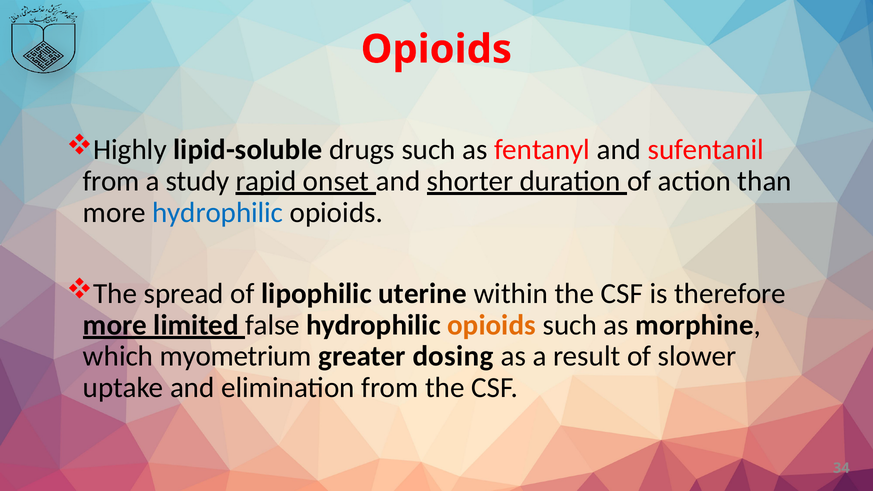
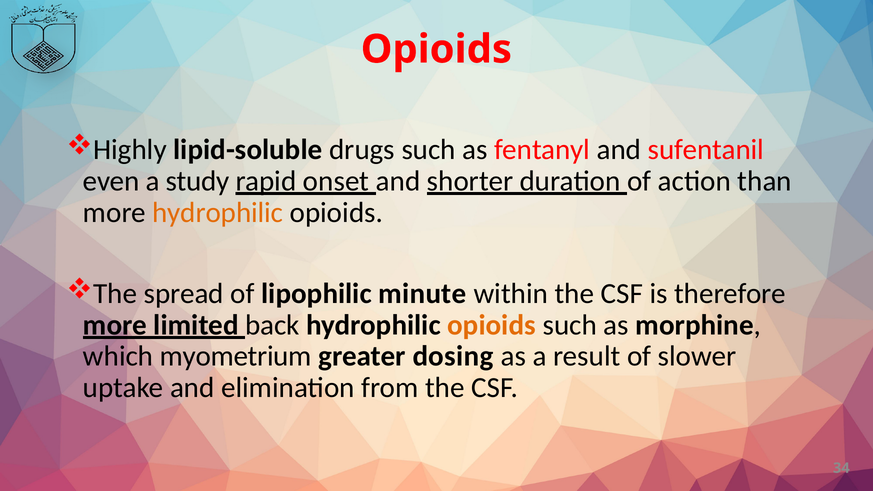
from: from -> even (111, 181)
hydrophilic colour: blue -> orange (218, 212)
uterine: uterine -> minute (422, 294)
false: false -> back (272, 325)
